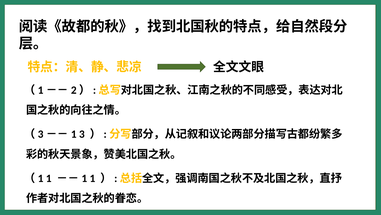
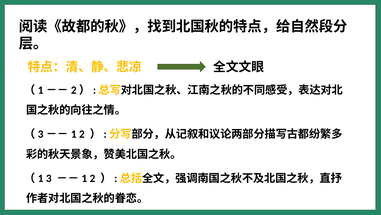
（3－－1 3: 3 -> 2 (82, 134)
（1 1: 1 -> 3 (49, 178)
－－1 1: 1 -> 2 (92, 178)
